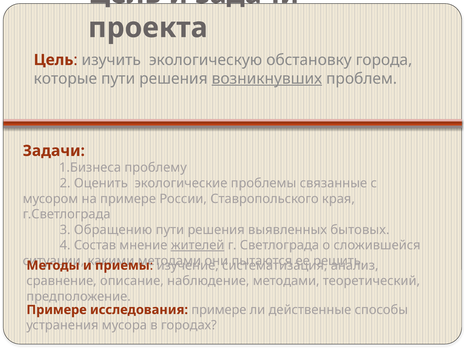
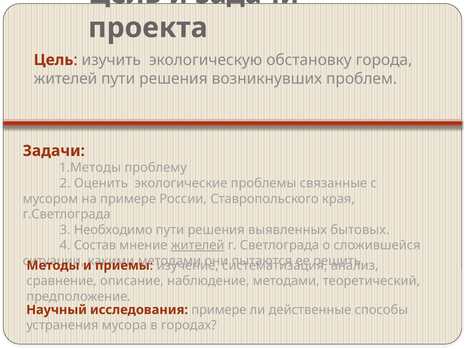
которые: которые -> жителей (65, 79)
возникнувших underline: present -> none (267, 79)
1.Бизнеса: 1.Бизнеса -> 1.Методы (90, 168)
Обращению: Обращению -> Необходимо (113, 230)
Примере: Примере -> Научный (57, 310)
